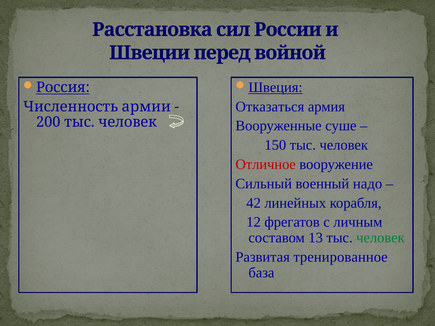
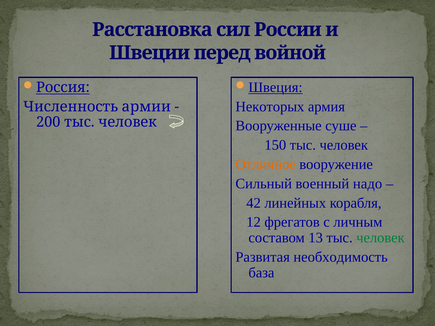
Отказаться: Отказаться -> Некоторых (270, 107)
Отличное colour: red -> orange (266, 165)
тренированное: тренированное -> необходимость (341, 257)
